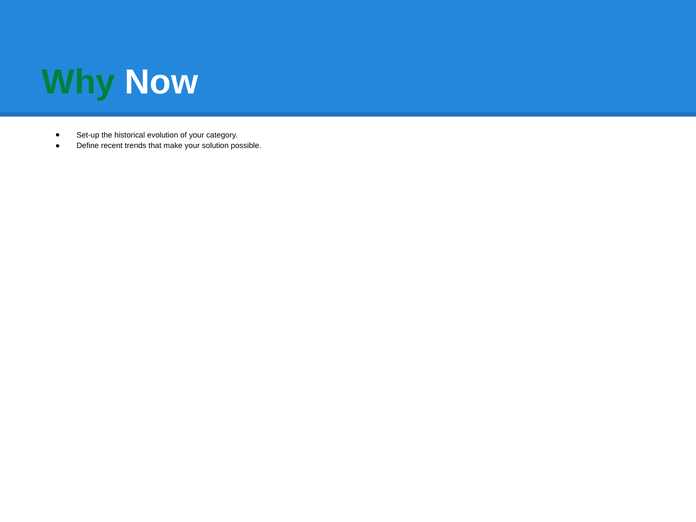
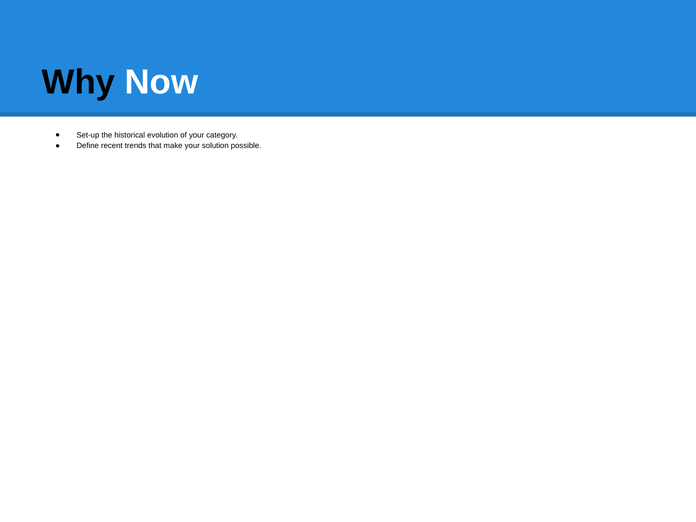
Why colour: green -> black (78, 82)
